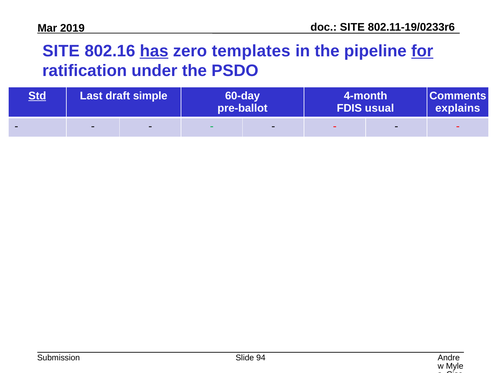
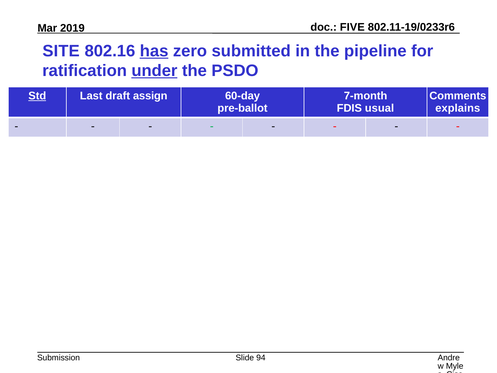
SITE: SITE -> FIVE (352, 27)
templates: templates -> submitted (251, 51)
for underline: present -> none (422, 51)
under underline: none -> present (154, 71)
simple: simple -> assign (150, 96)
4-month: 4-month -> 7-month (366, 96)
